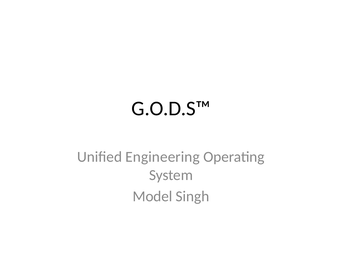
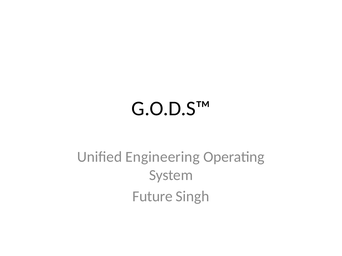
Model: Model -> Future (153, 197)
